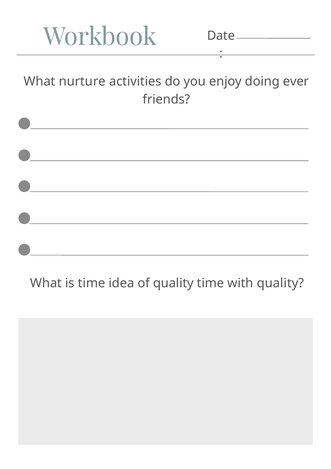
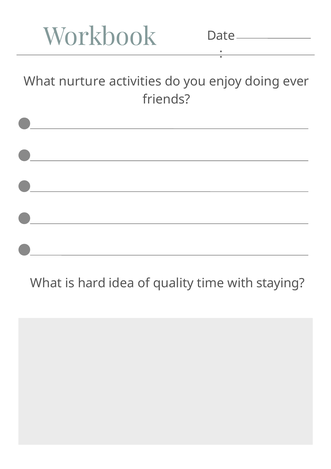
is time: time -> hard (92, 283)
with quality: quality -> staying (281, 283)
